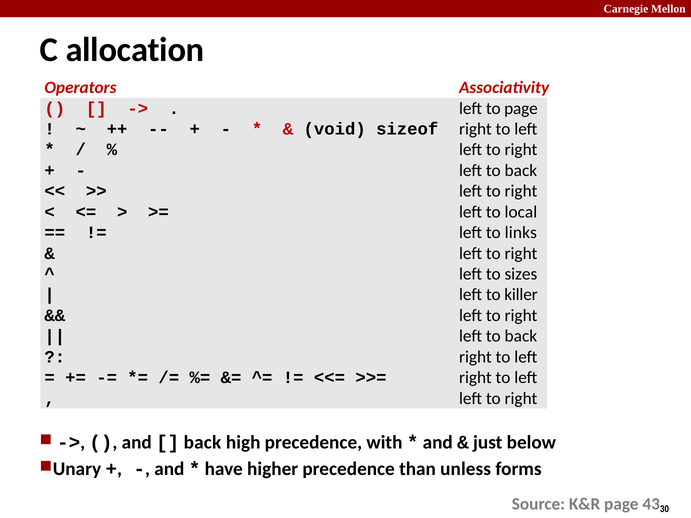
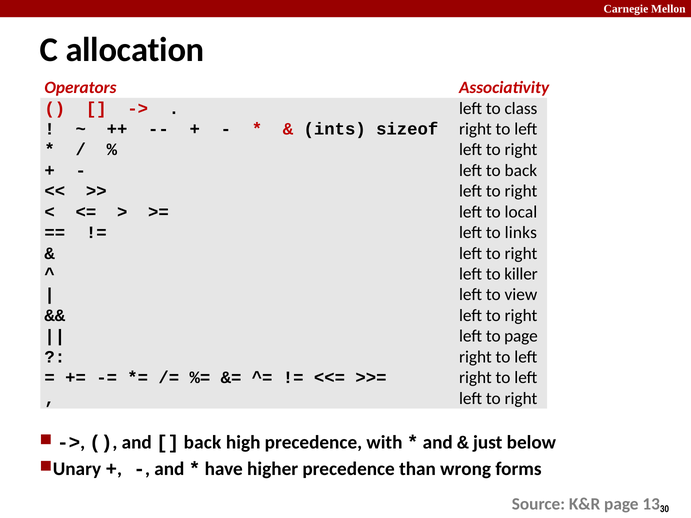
to page: page -> class (521, 108)
void: void -> ints (335, 129)
sizes: sizes -> killer (521, 274)
killer: killer -> view (521, 295)
back: back -> page (521, 336)
unless: unless -> wrong (466, 469)
43: 43 -> 13 (651, 504)
